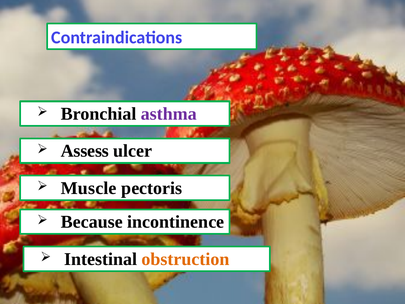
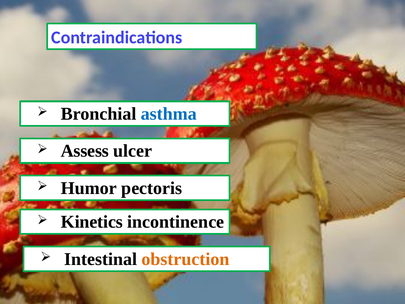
asthma colour: purple -> blue (169, 114)
Muscle: Muscle -> Humor (89, 188)
Because: Because -> Kinetics (92, 222)
